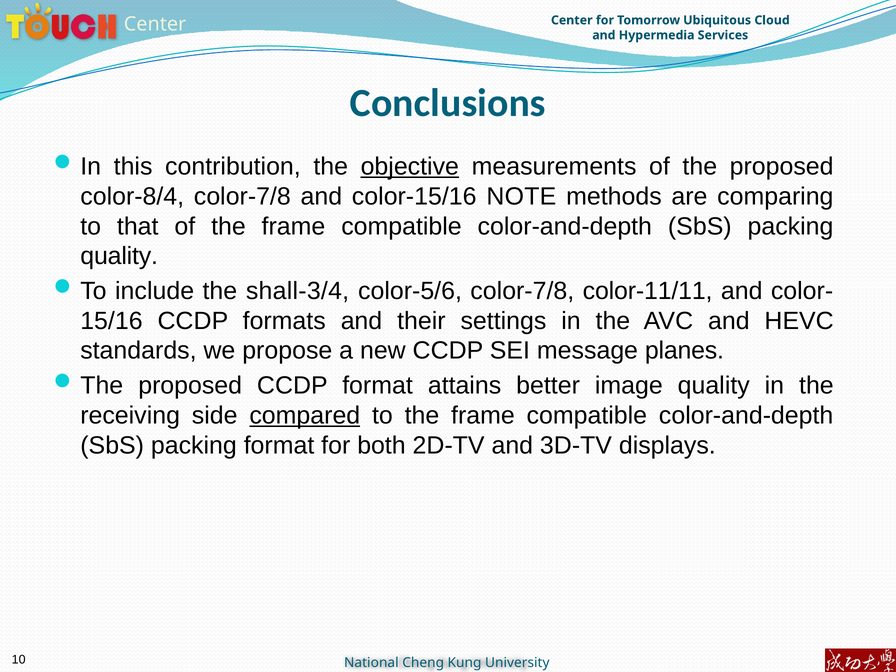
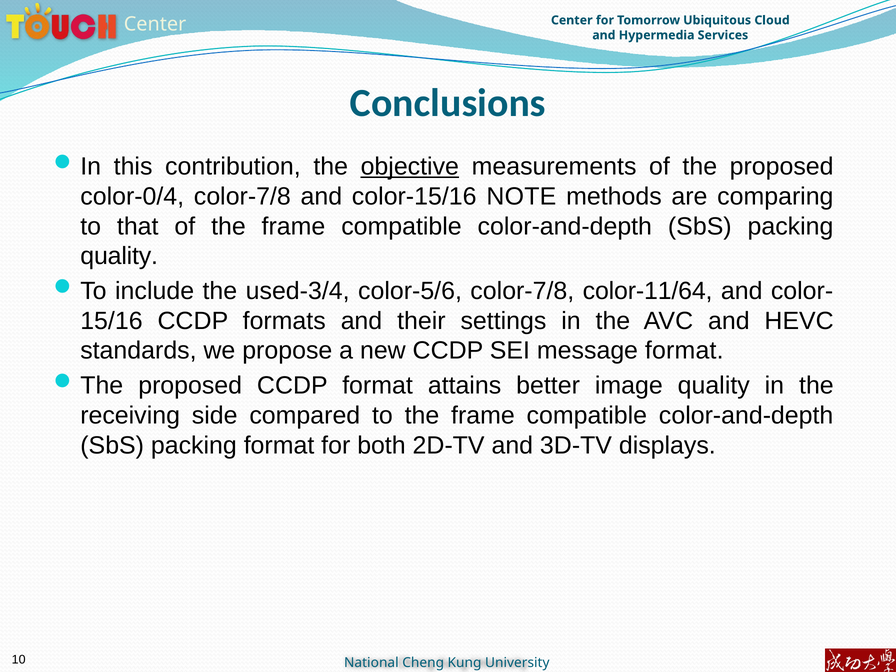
color-8/4: color-8/4 -> color-0/4 (132, 196)
shall-3/4: shall-3/4 -> used-3/4 (298, 291)
color-11/11: color-11/11 -> color-11/64 (648, 291)
message planes: planes -> format (684, 351)
compared underline: present -> none (305, 416)
